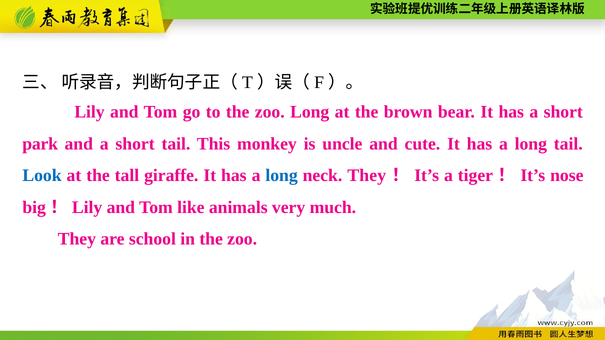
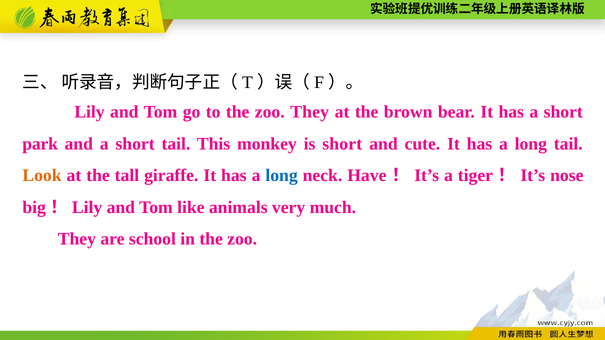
zoo Long: Long -> They (310, 112)
is uncle: uncle -> short (342, 144)
Look colour: blue -> orange (42, 176)
neck They: They -> Have (367, 176)
